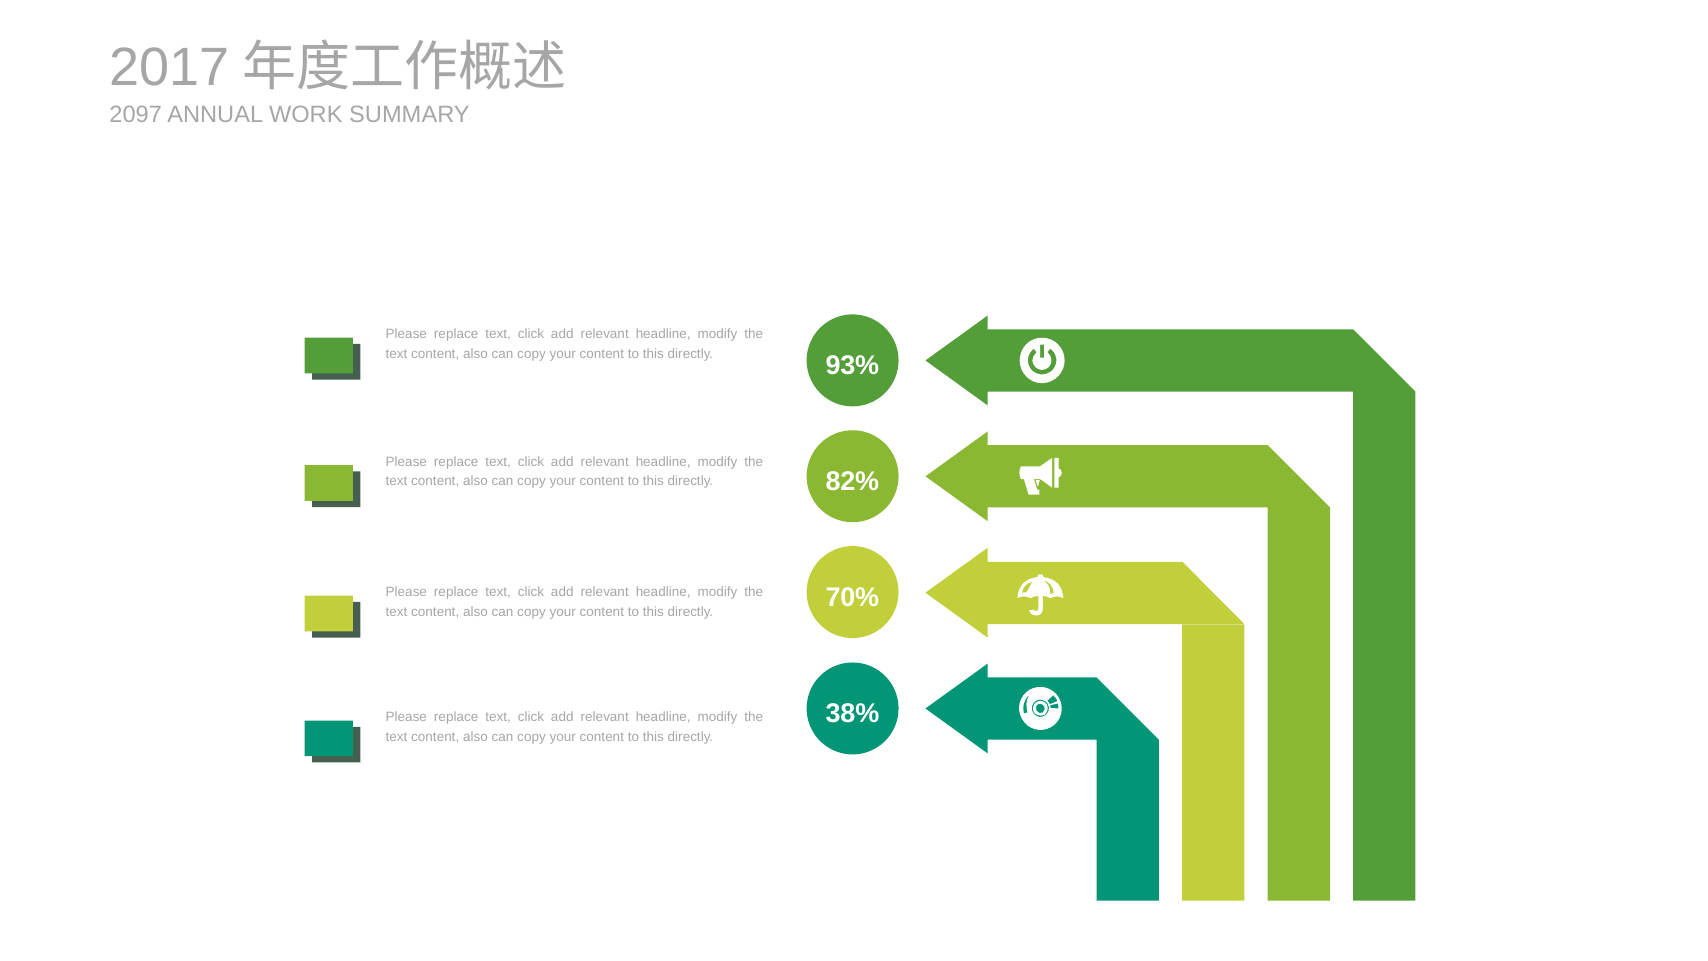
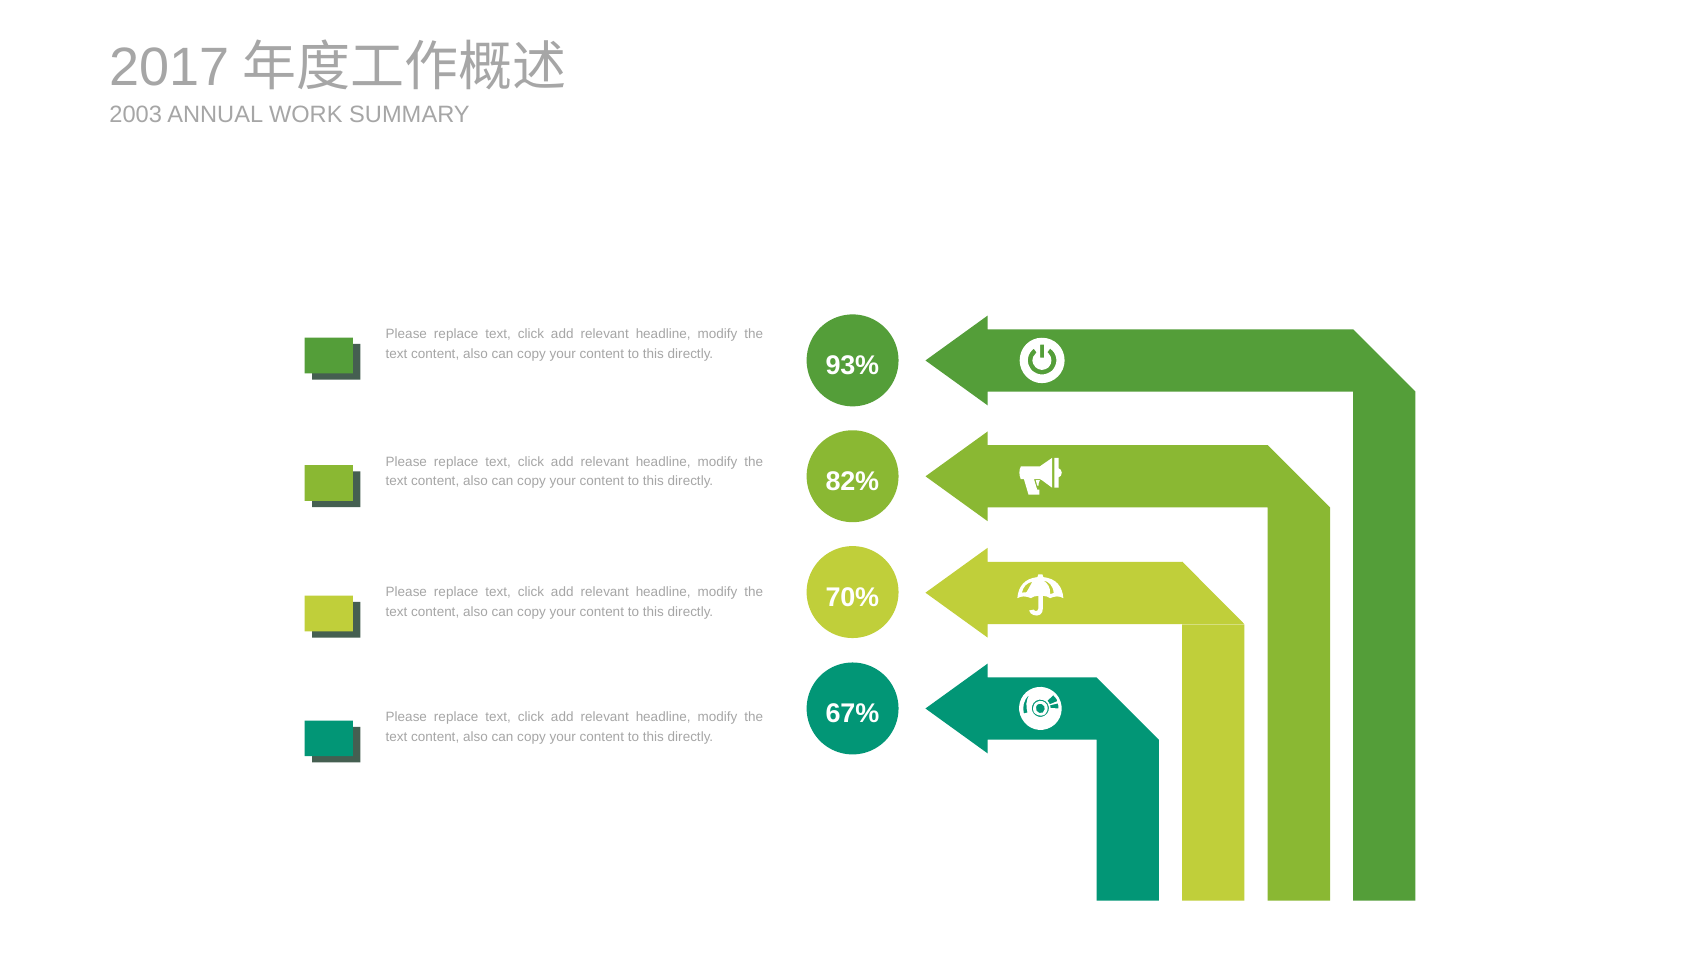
2097: 2097 -> 2003 (136, 115)
38%: 38% -> 67% (852, 713)
